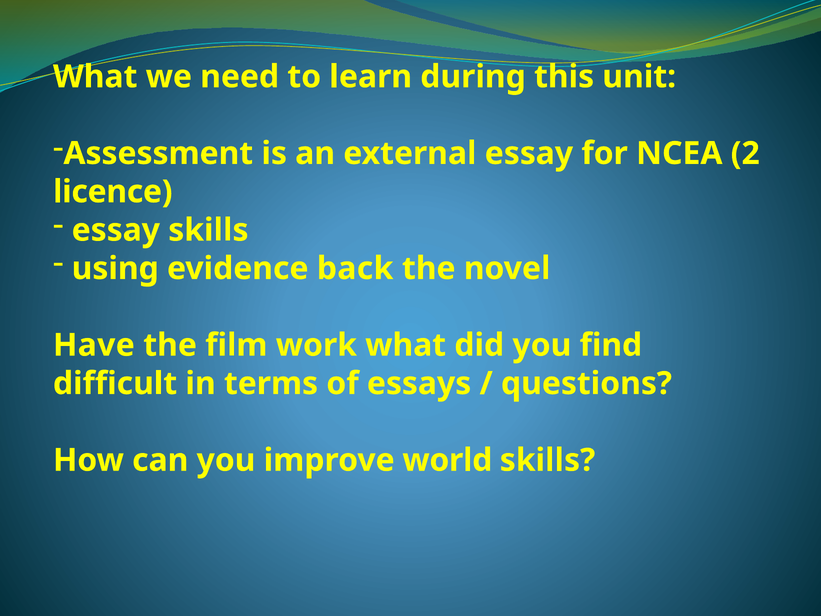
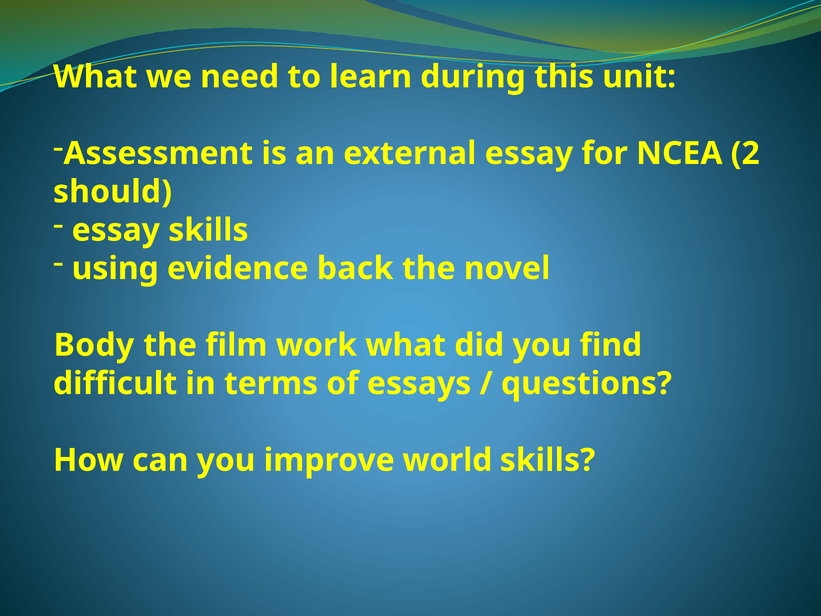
licence: licence -> should (113, 192)
Have: Have -> Body (94, 345)
